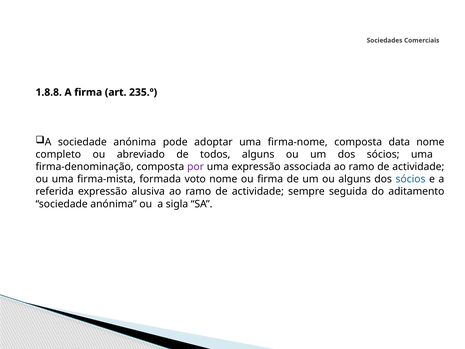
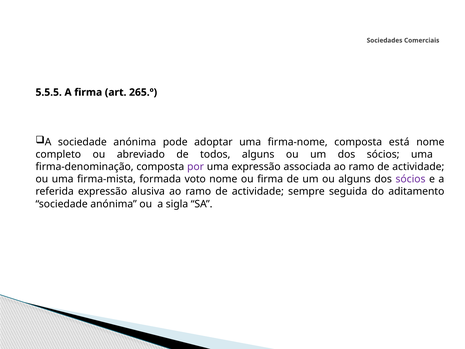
1.8.8: 1.8.8 -> 5.5.5 (49, 92)
235.º: 235.º -> 265.º (143, 92)
data: data -> está (399, 142)
sócios colour: blue -> purple (411, 179)
